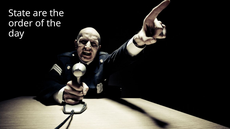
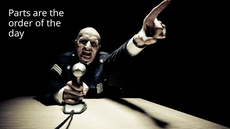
State: State -> Parts (20, 13)
